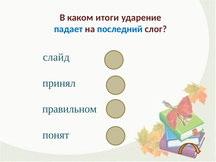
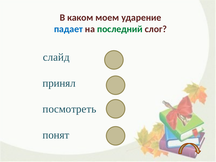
итоги: итоги -> моем (107, 18)
последний colour: blue -> green (120, 29)
правильном: правильном -> посмотреть (69, 109)
